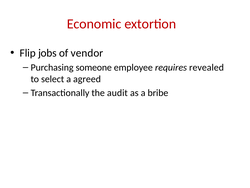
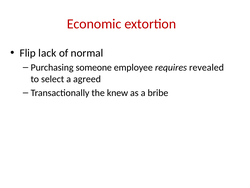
jobs: jobs -> lack (47, 53)
vendor: vendor -> normal (87, 53)
audit: audit -> knew (117, 93)
